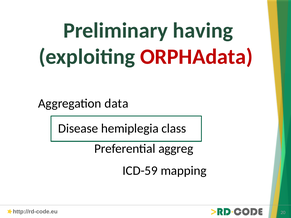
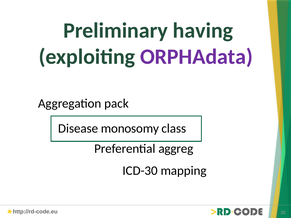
ORPHAdata colour: red -> purple (196, 57)
data: data -> pack (117, 103)
hemiplegia: hemiplegia -> monosomy (130, 129)
ICD-59: ICD-59 -> ICD-30 (140, 171)
